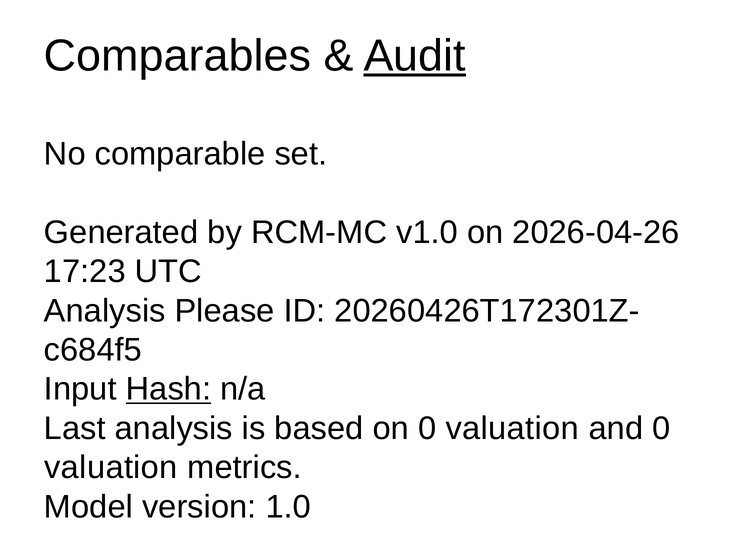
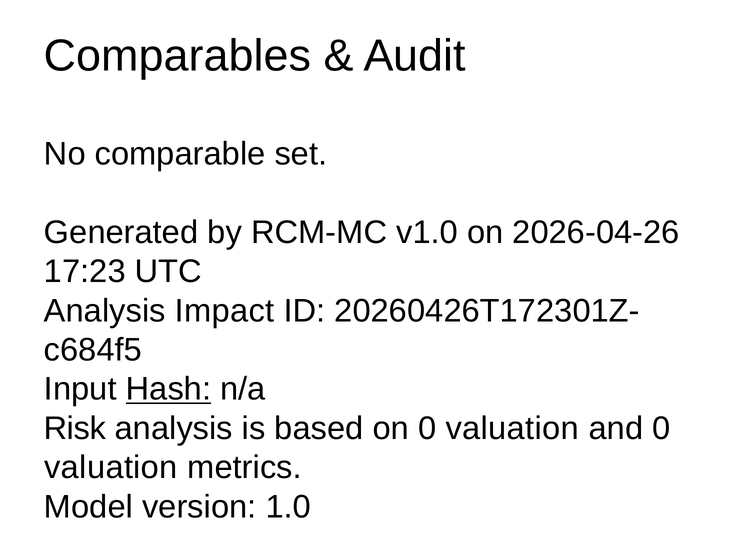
Audit underline: present -> none (415, 56)
Please: Please -> Impact (224, 311)
Last: Last -> Risk (75, 429)
